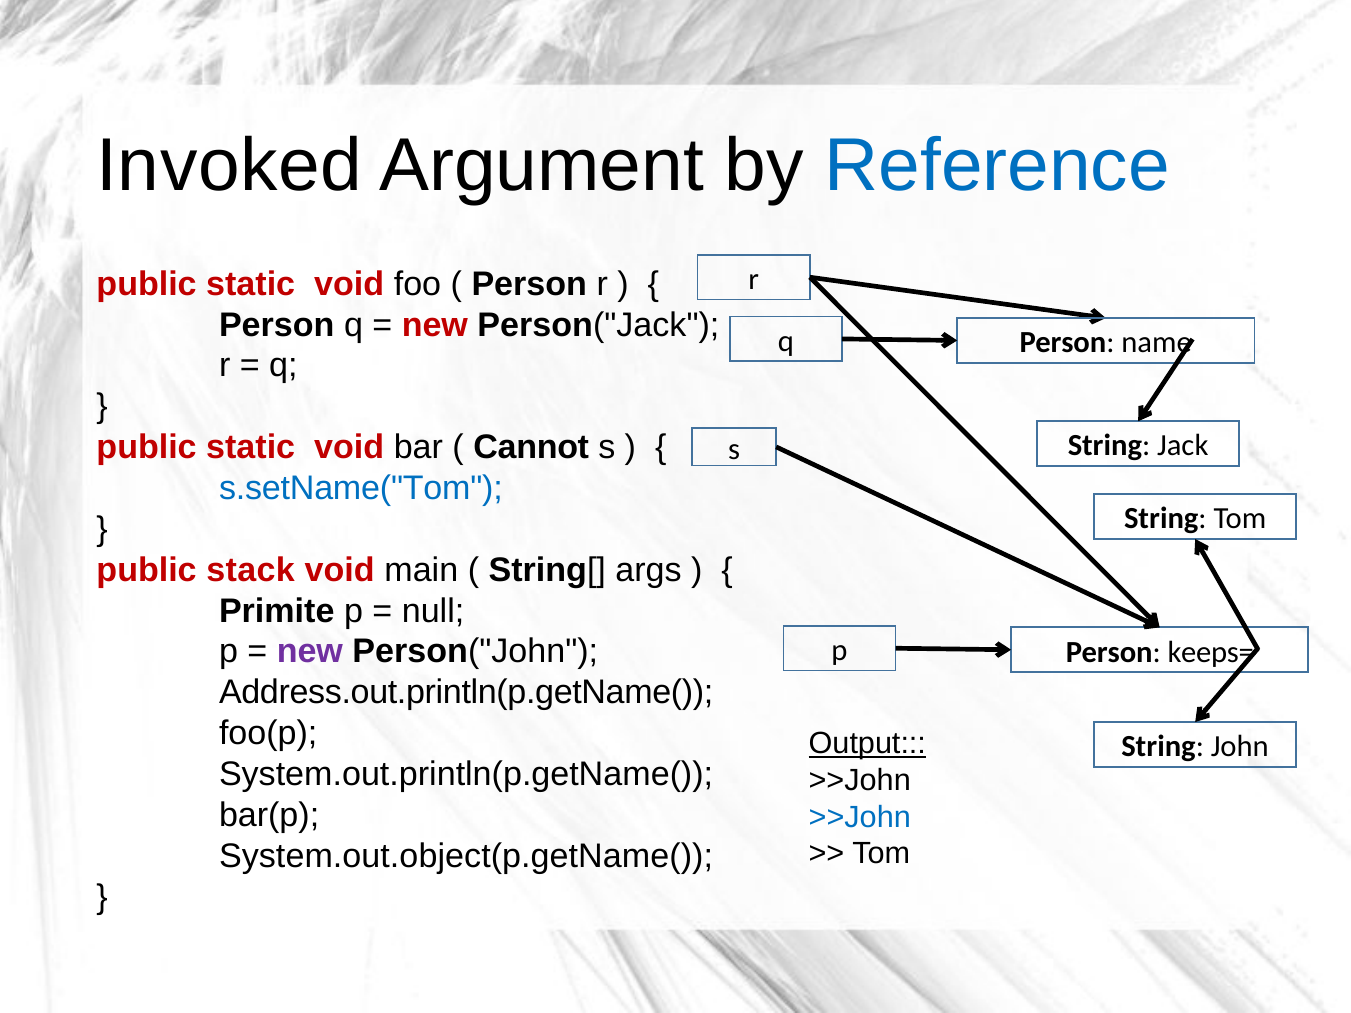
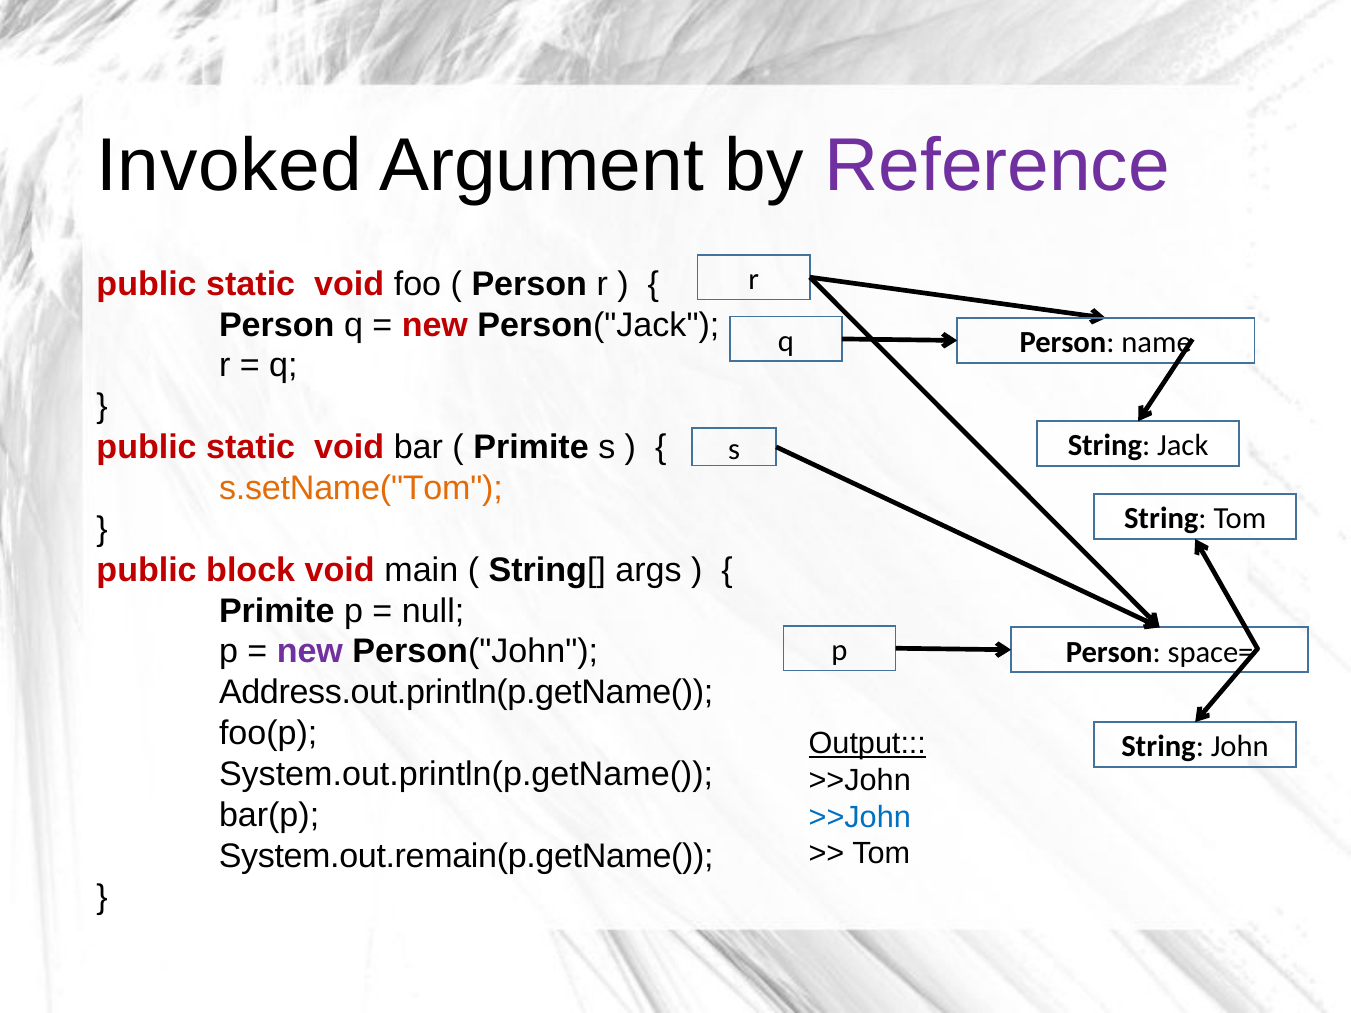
Reference colour: blue -> purple (997, 165)
Cannot: Cannot -> Primite (531, 447)
s.setName("Tom colour: blue -> orange (361, 488)
stack: stack -> block (251, 570)
keeps=: keeps= -> space= (1211, 652)
System.out.object(p.getName(: System.out.object(p.getName( -> System.out.remain(p.getName( (466, 856)
